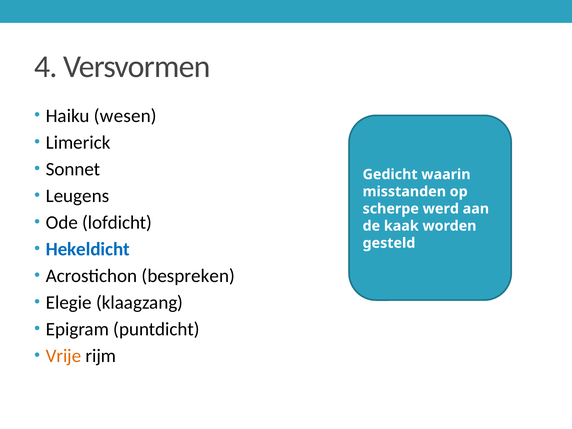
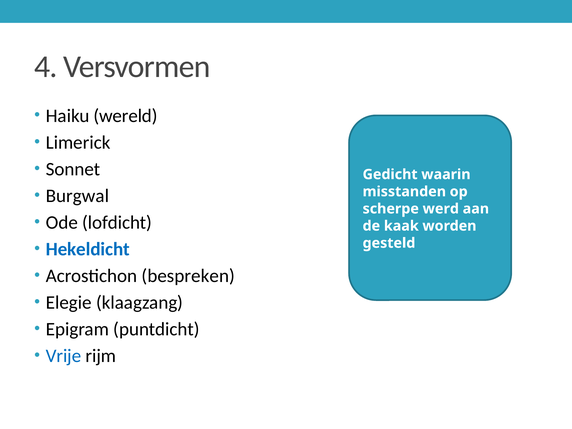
wesen: wesen -> wereld (126, 116)
Leugens: Leugens -> Burgwal (77, 196)
Vrije colour: orange -> blue (63, 356)
